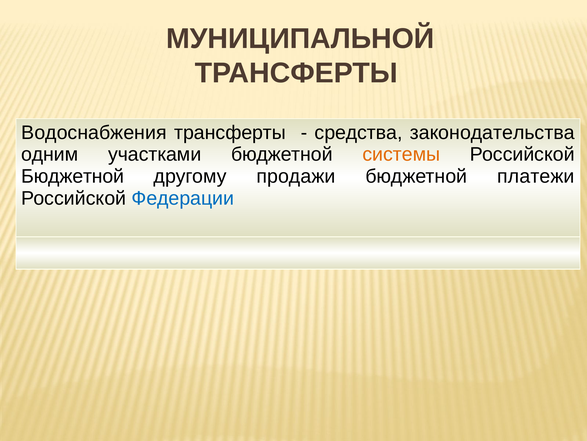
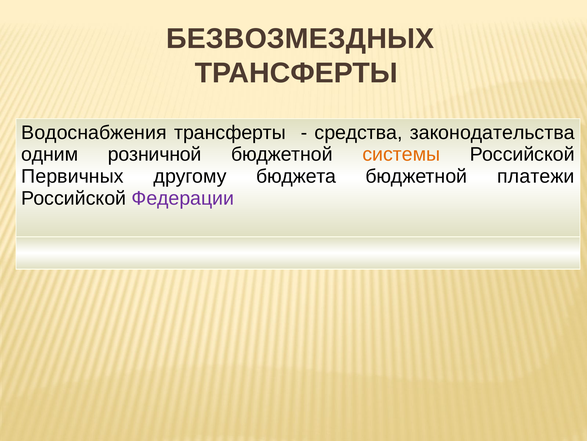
МУНИЦИПАЛЬНОЙ: МУНИЦИПАЛЬНОЙ -> БЕЗВОЗМЕЗДНЫХ (300, 39)
участками: участками -> розничной (155, 154)
Бюджетной: Бюджетной -> Первичных (72, 176)
продажи: продажи -> бюджета (296, 176)
Федерации colour: blue -> purple (183, 198)
